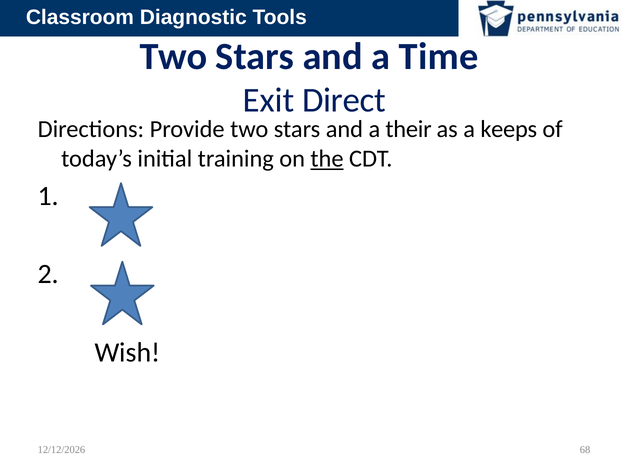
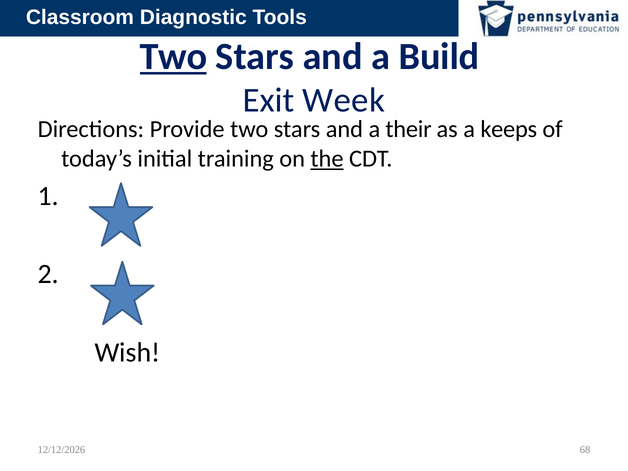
Two underline: none -> present (174, 57)
Time: Time -> Build (439, 57)
Direct: Direct -> Week (344, 100)
